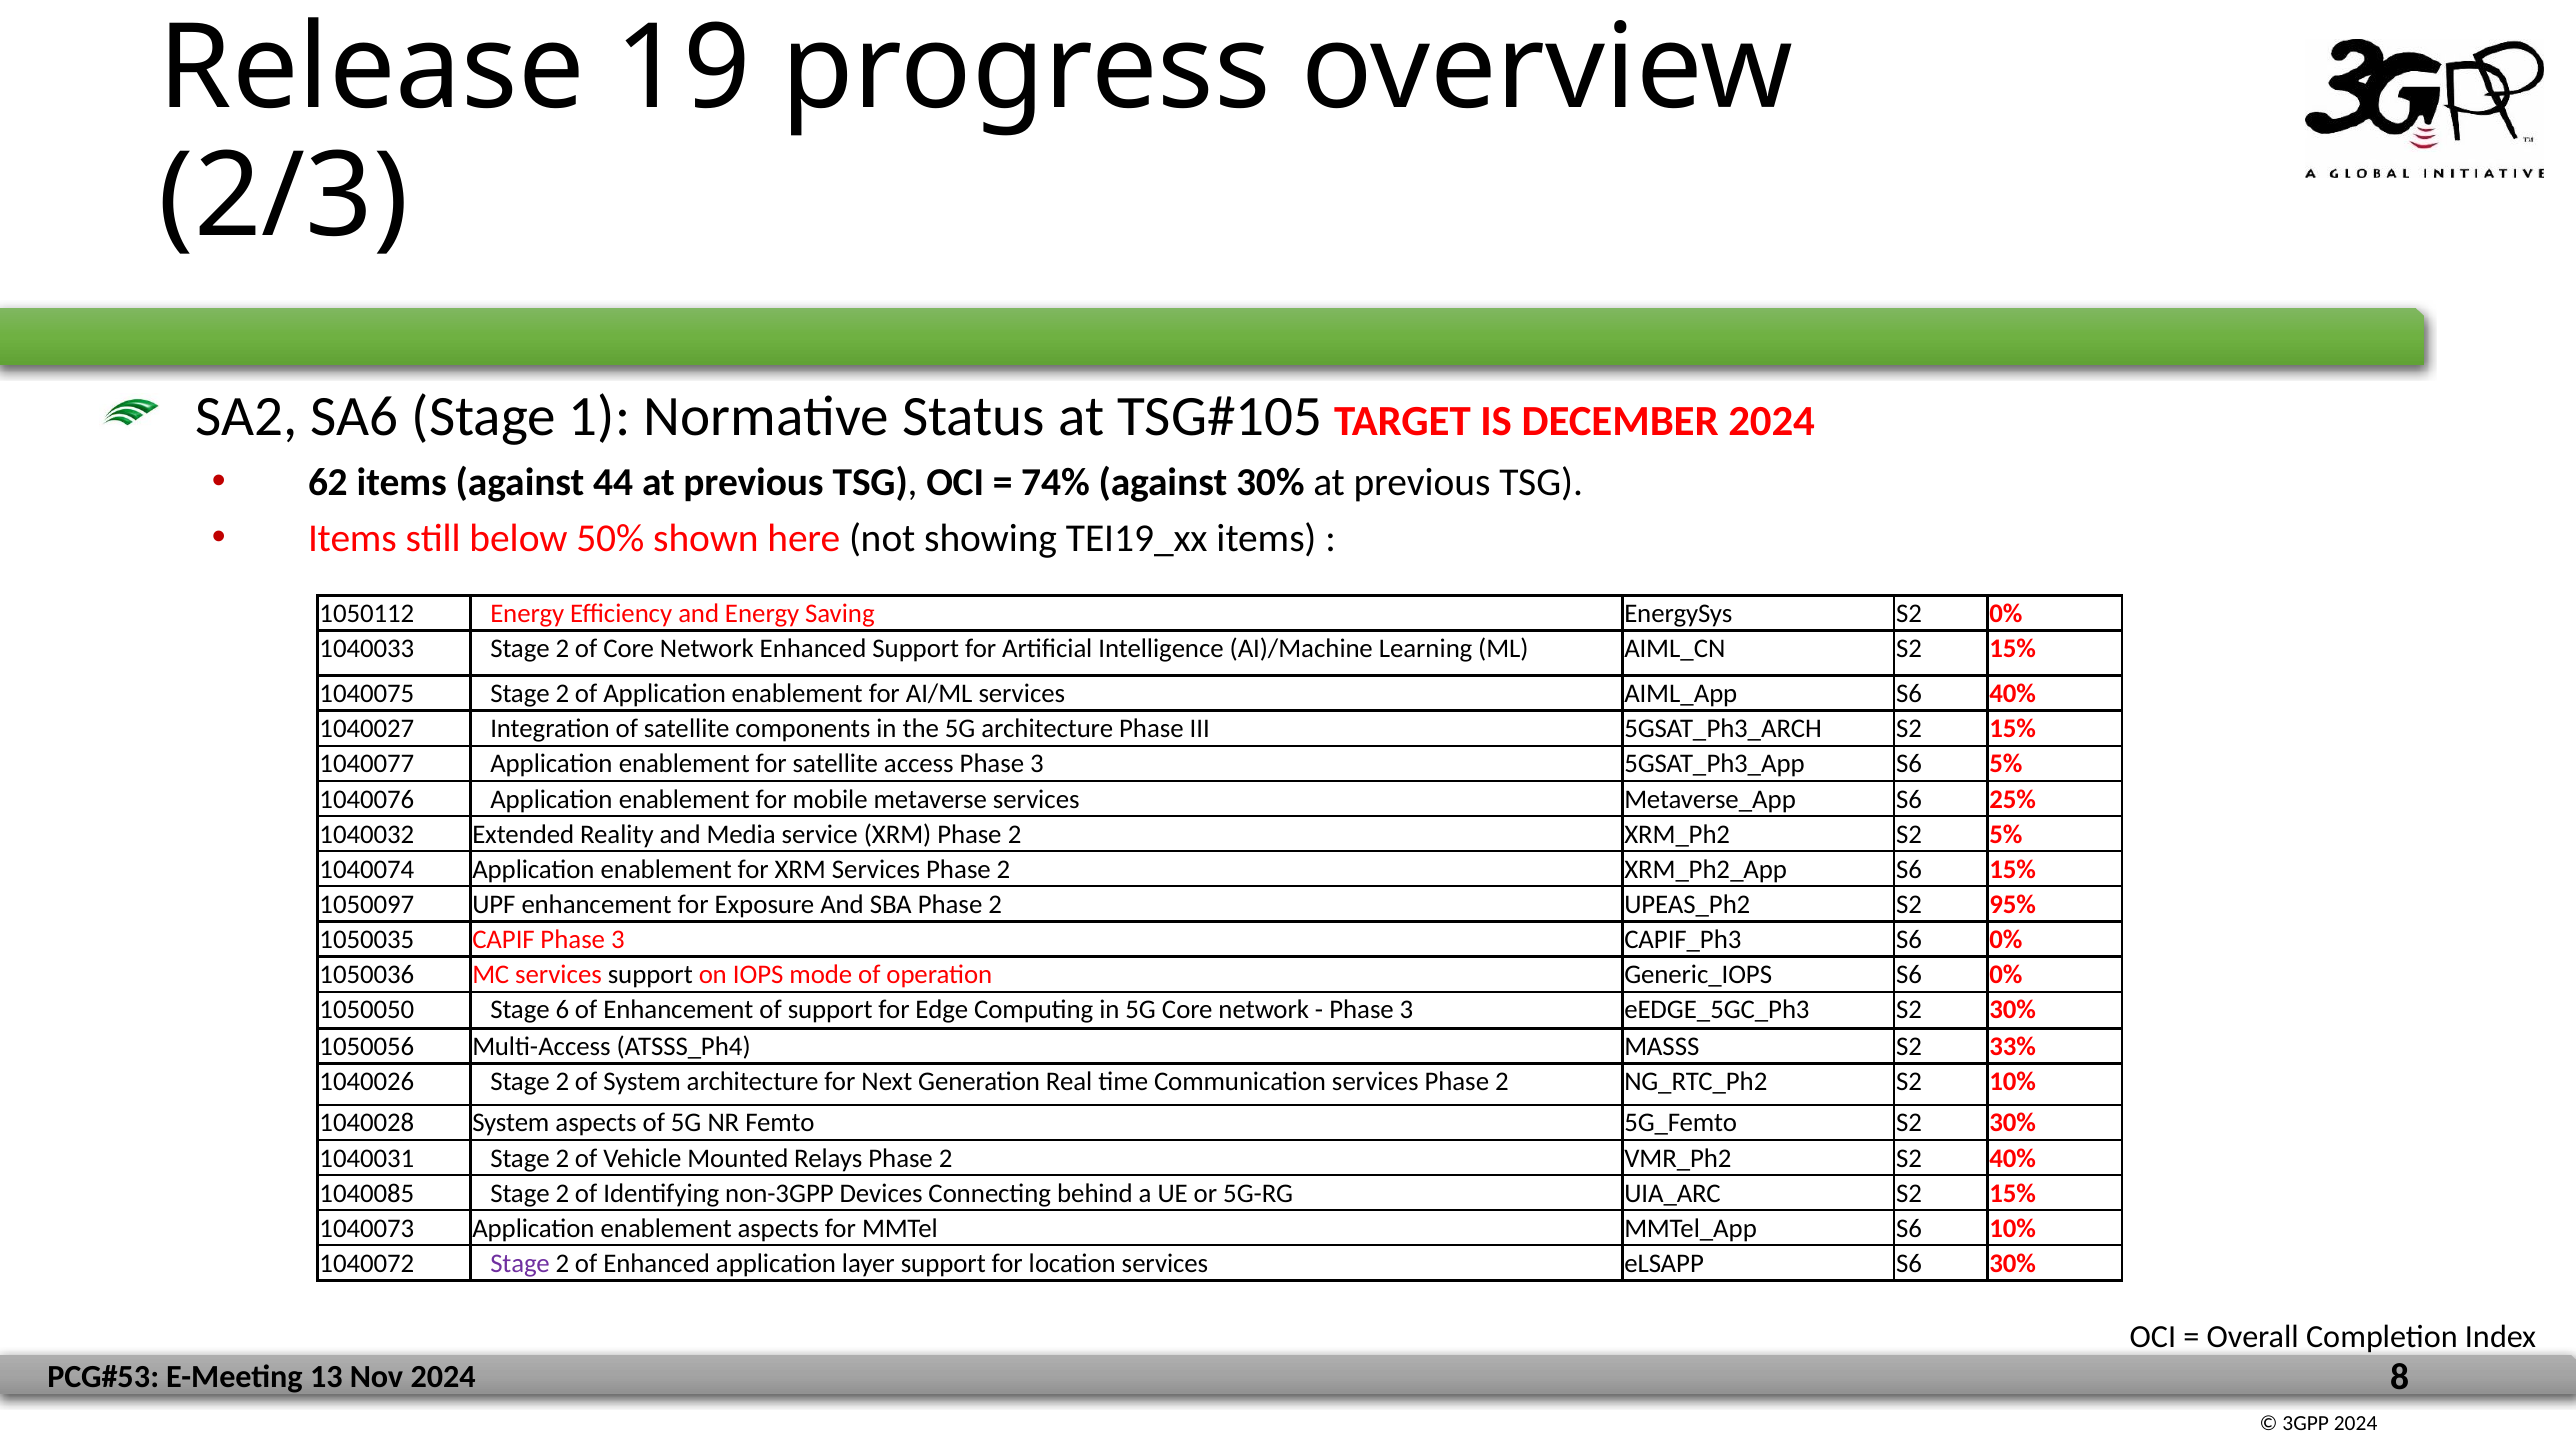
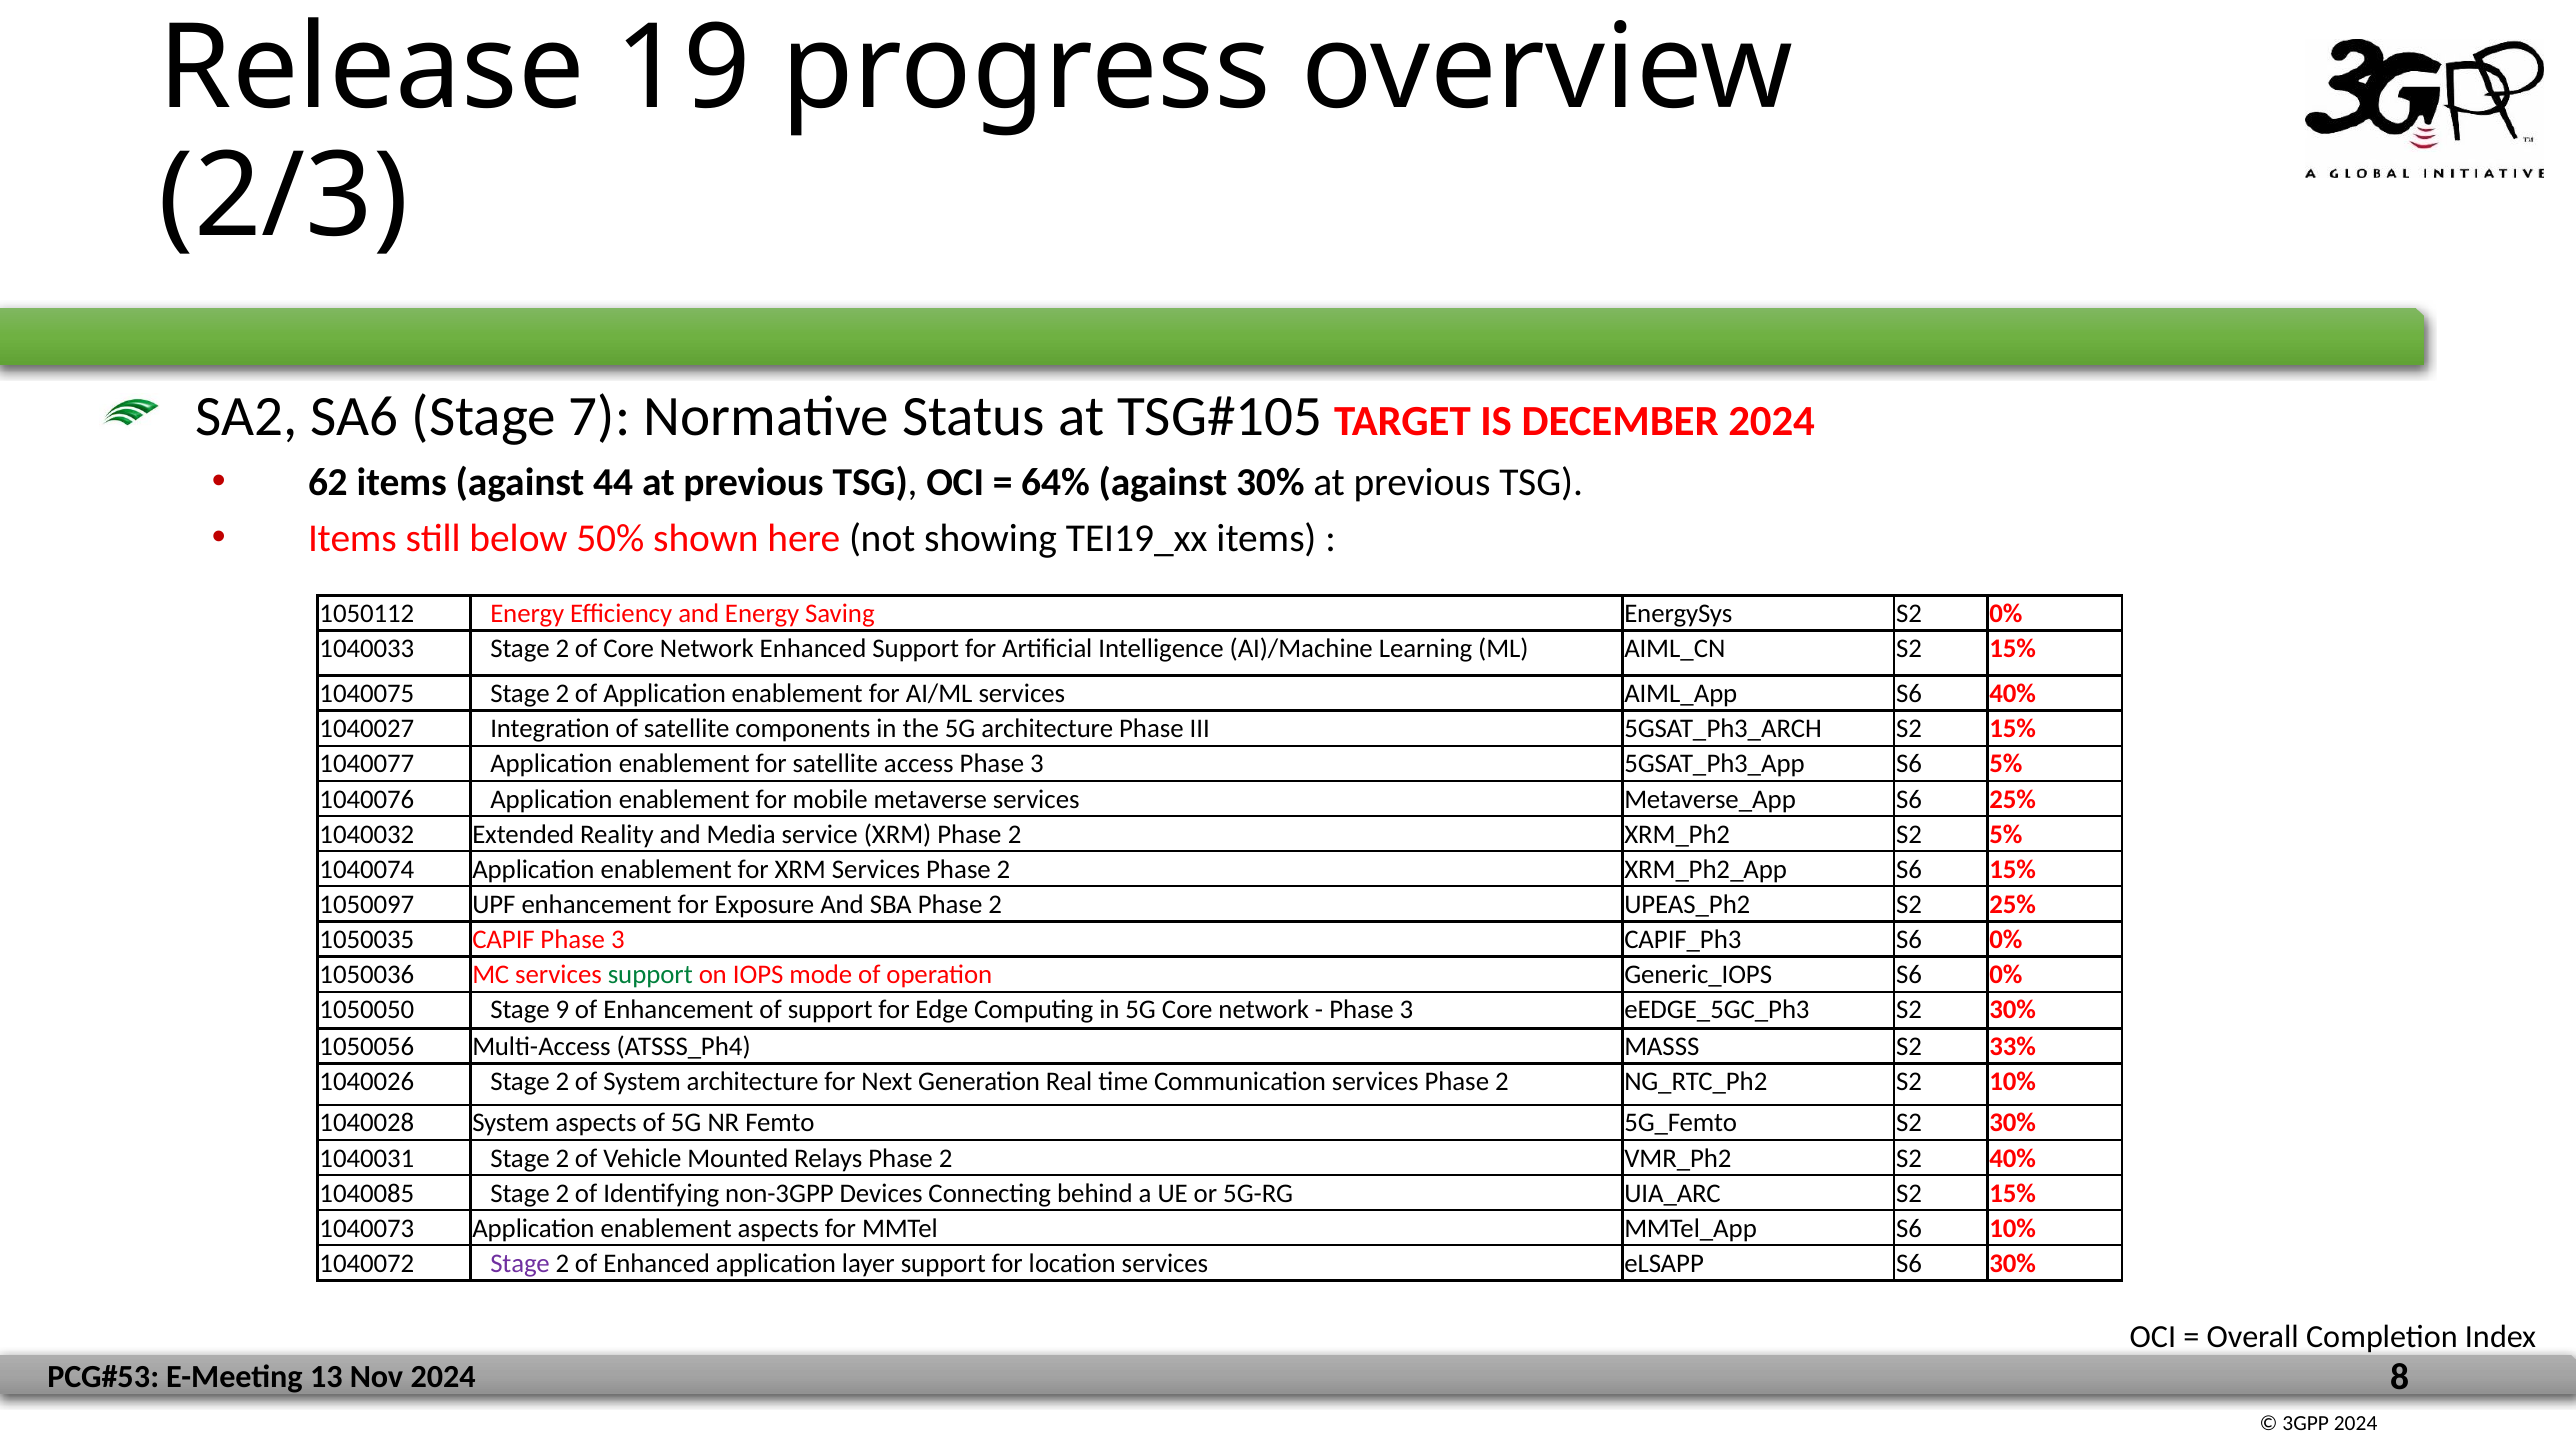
1: 1 -> 7 (600, 417)
74%: 74% -> 64% (1056, 482)
S2 95%: 95% -> 25% (2013, 905)
support colour: black -> green (650, 975)
6: 6 -> 9 (562, 1010)
